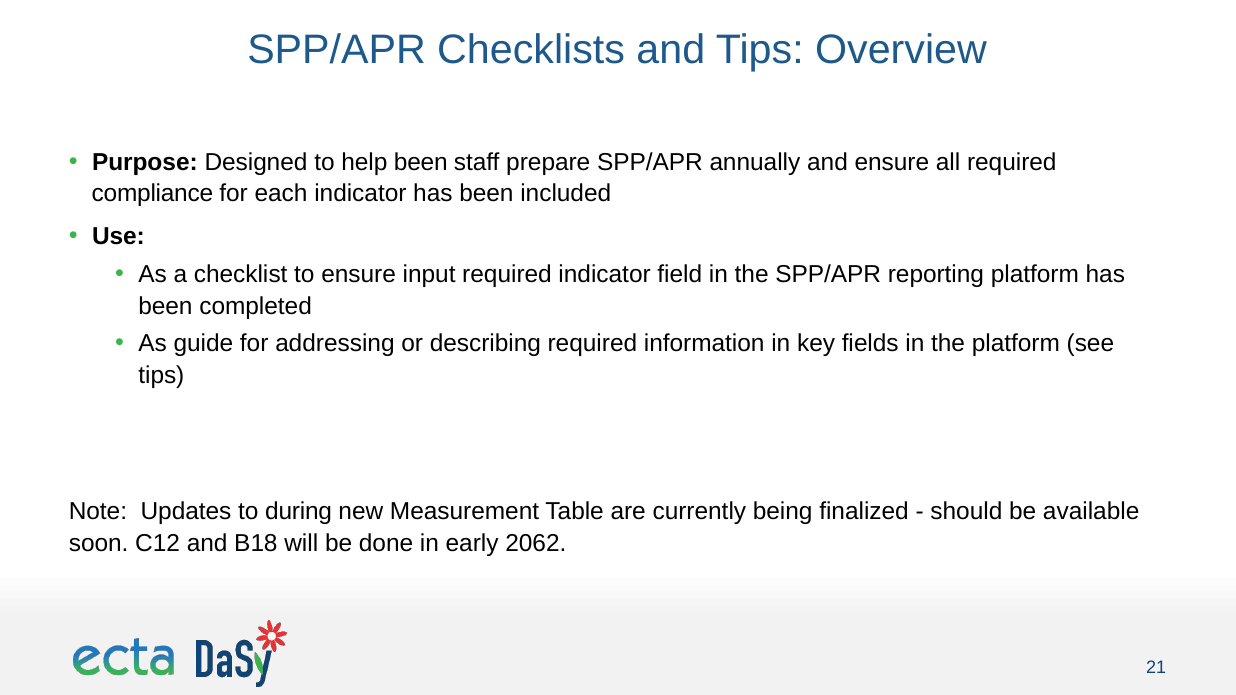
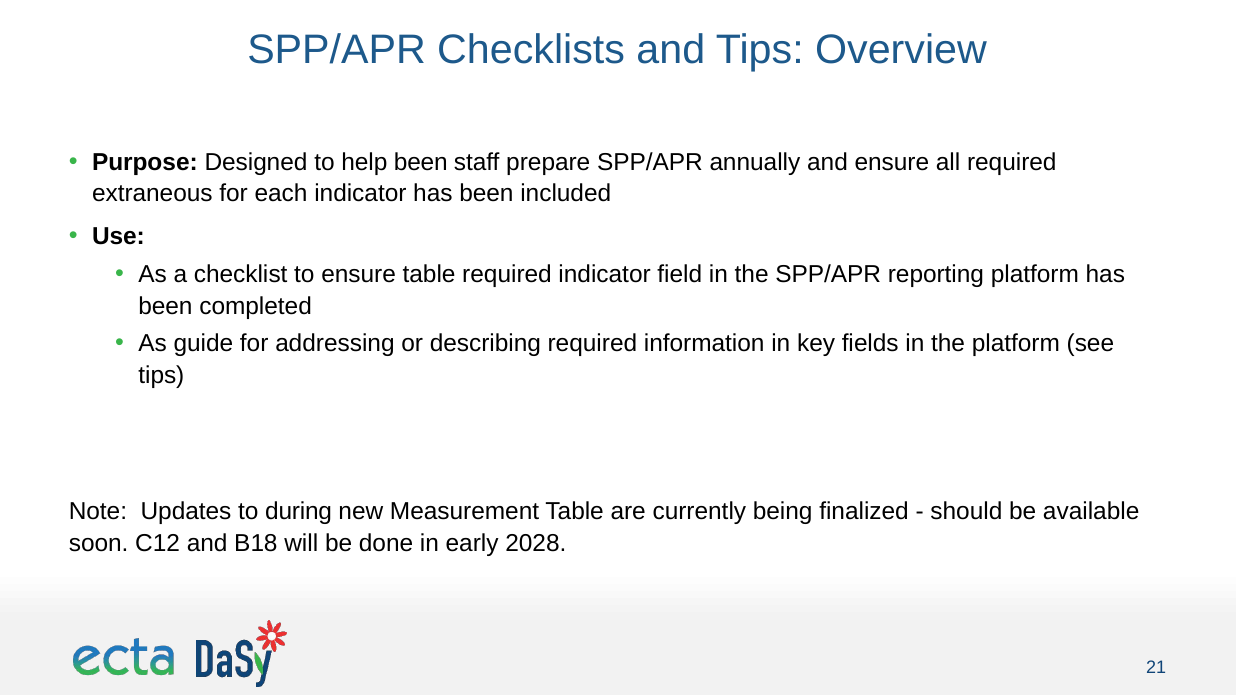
compliance: compliance -> extraneous (152, 194)
ensure input: input -> table (429, 274)
2062: 2062 -> 2028 (536, 544)
